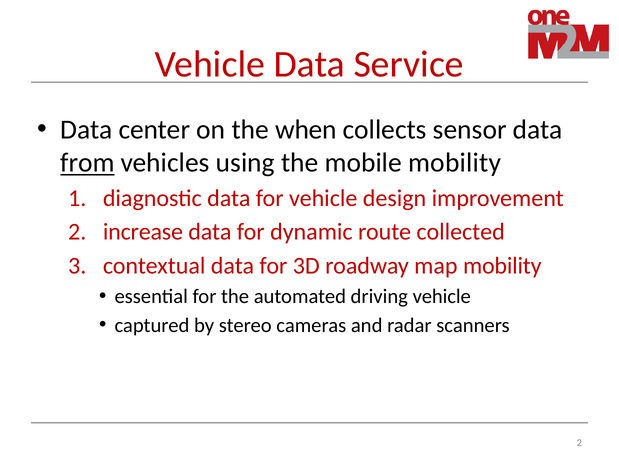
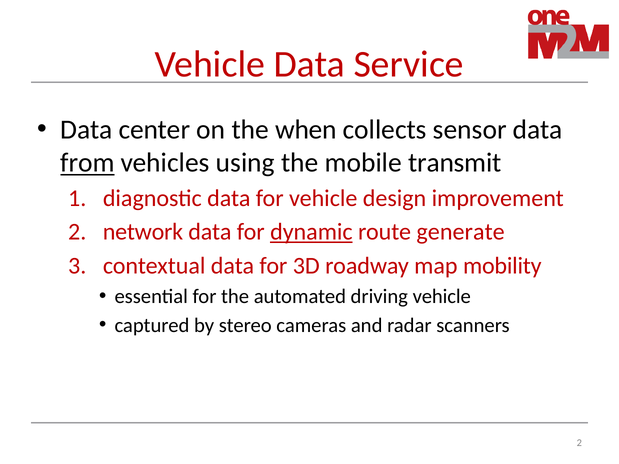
mobile mobility: mobility -> transmit (455, 163)
increase: increase -> network (143, 232)
dynamic underline: none -> present (311, 232)
collected: collected -> generate (461, 232)
